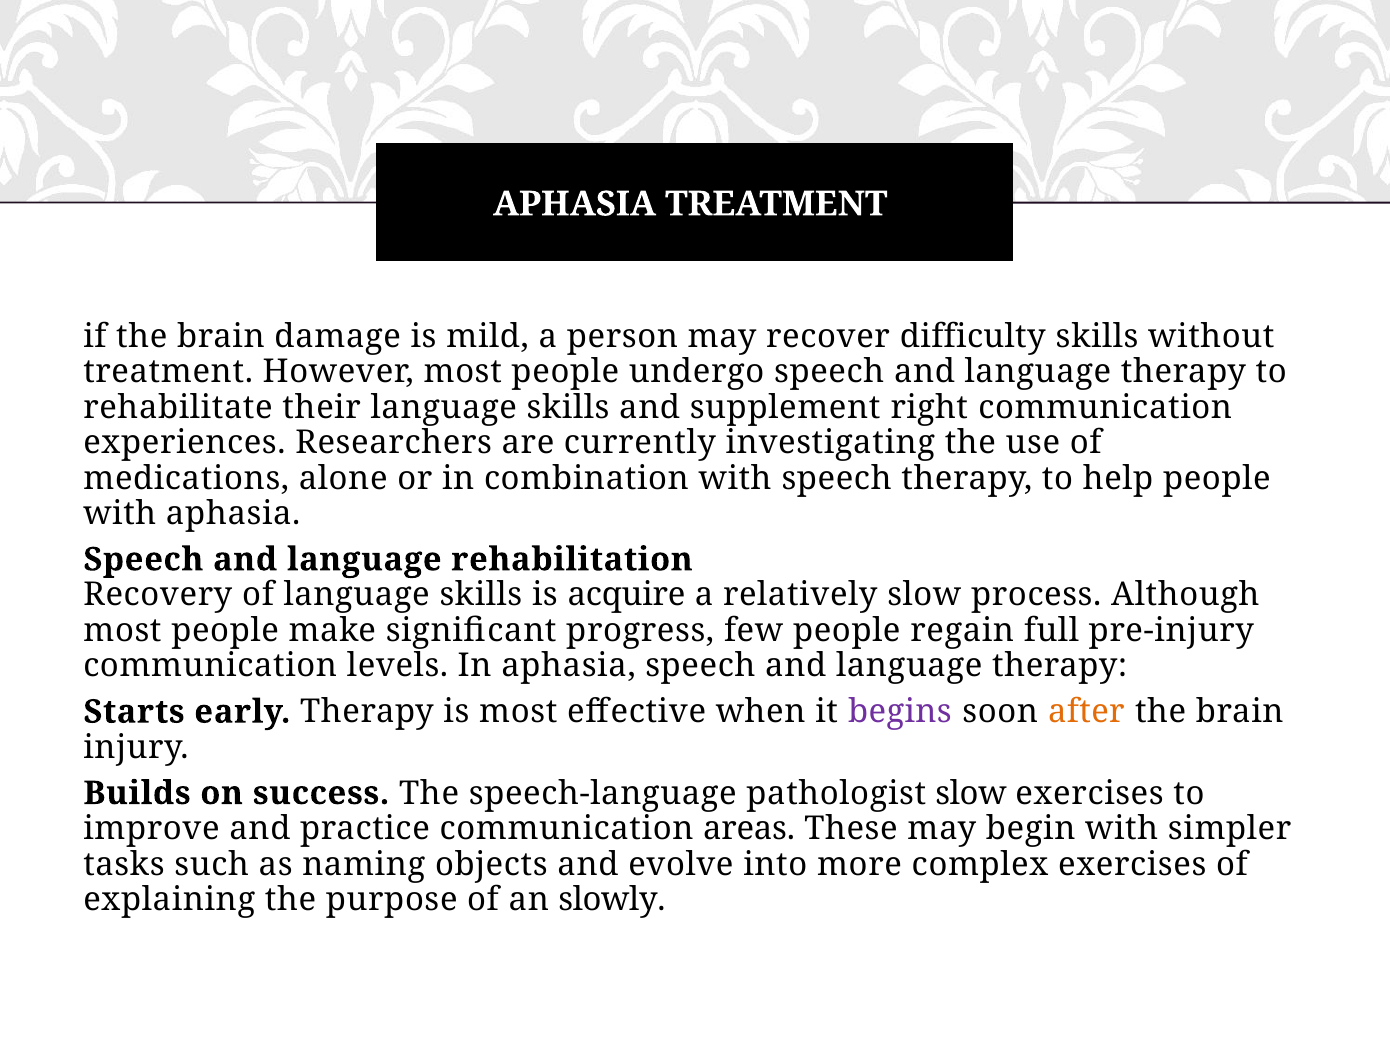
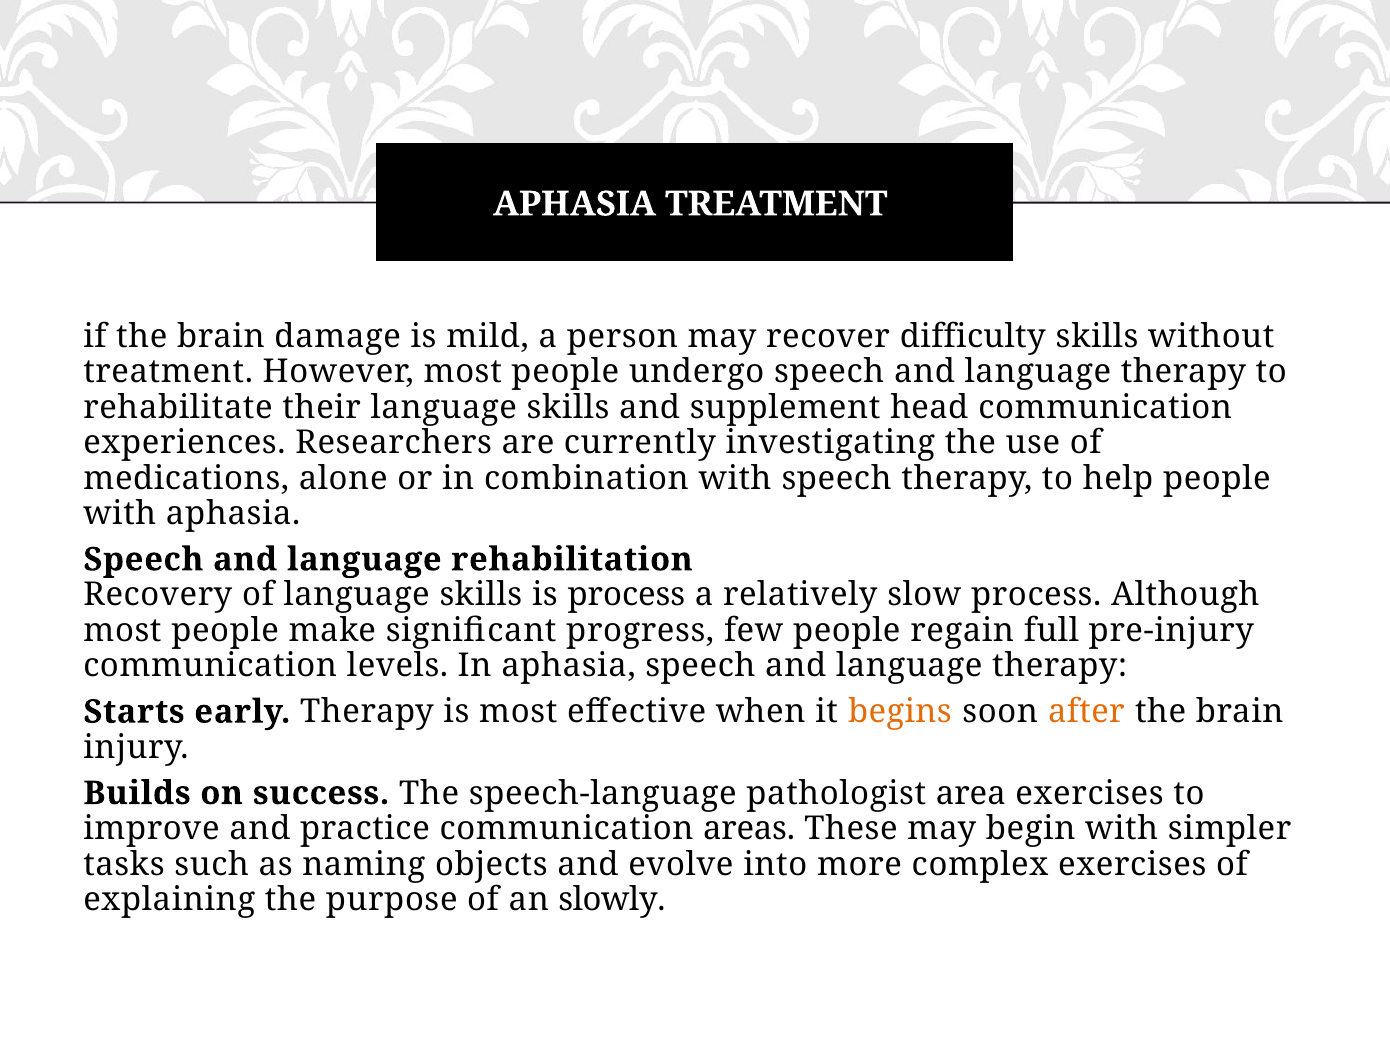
right: right -> head (929, 407)
is acquire: acquire -> process (626, 595)
begins colour: purple -> orange (900, 712)
pathologist slow: slow -> area (971, 793)
